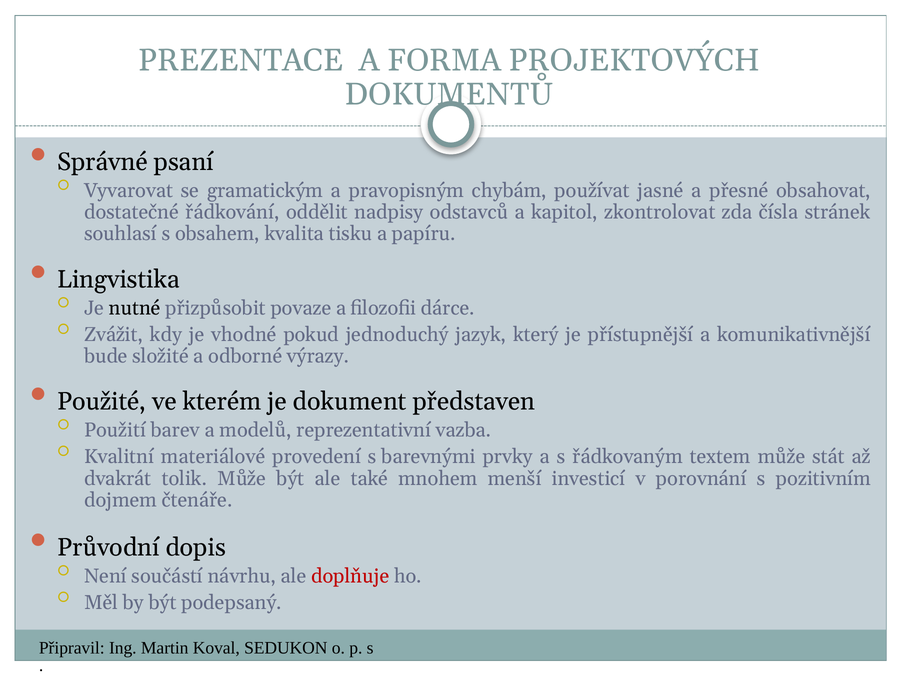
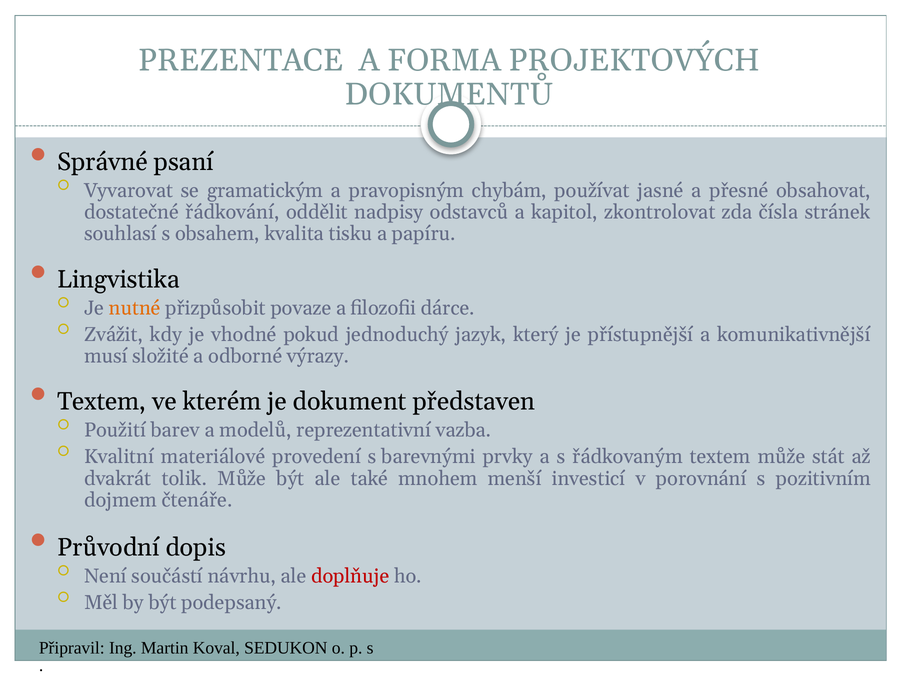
nutné colour: black -> orange (135, 308)
bude: bude -> musí (106, 356)
Použité: Použité -> Textem (102, 402)
